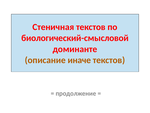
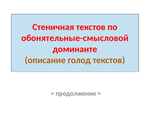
биологический-смысловой: биологический-смысловой -> обонятельные-смысловой (75, 38)
иначе: иначе -> голод (79, 60)
